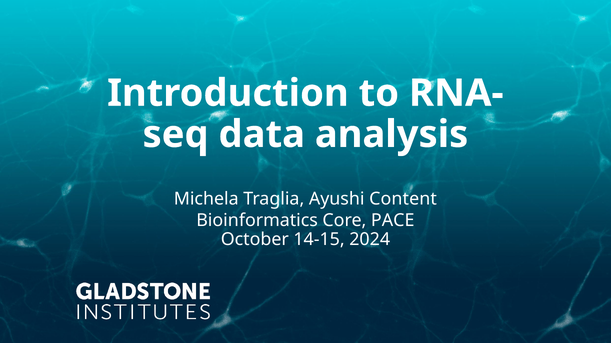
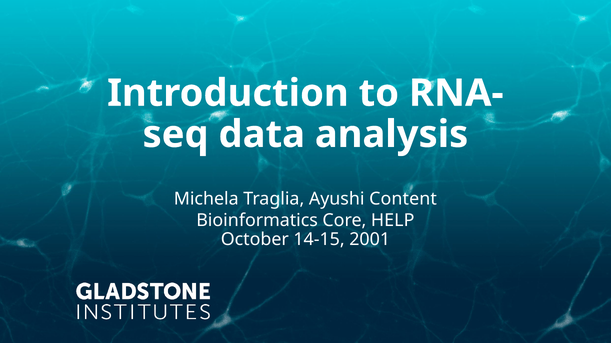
PACE: PACE -> HELP (393, 221)
2024: 2024 -> 2001 (370, 240)
